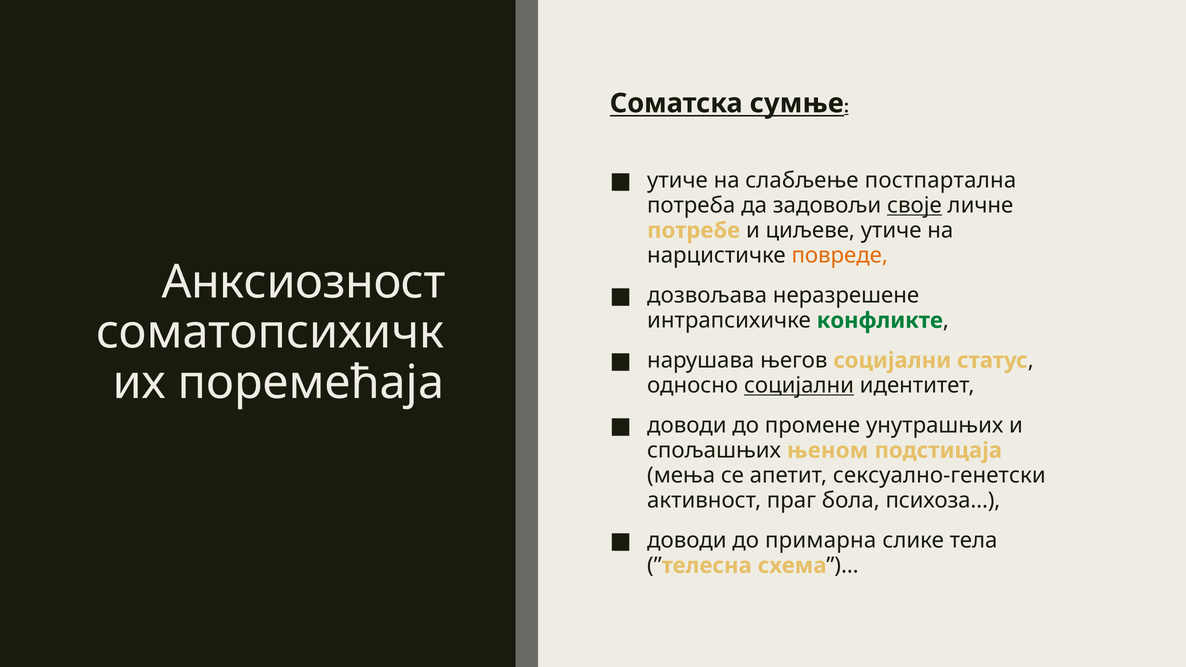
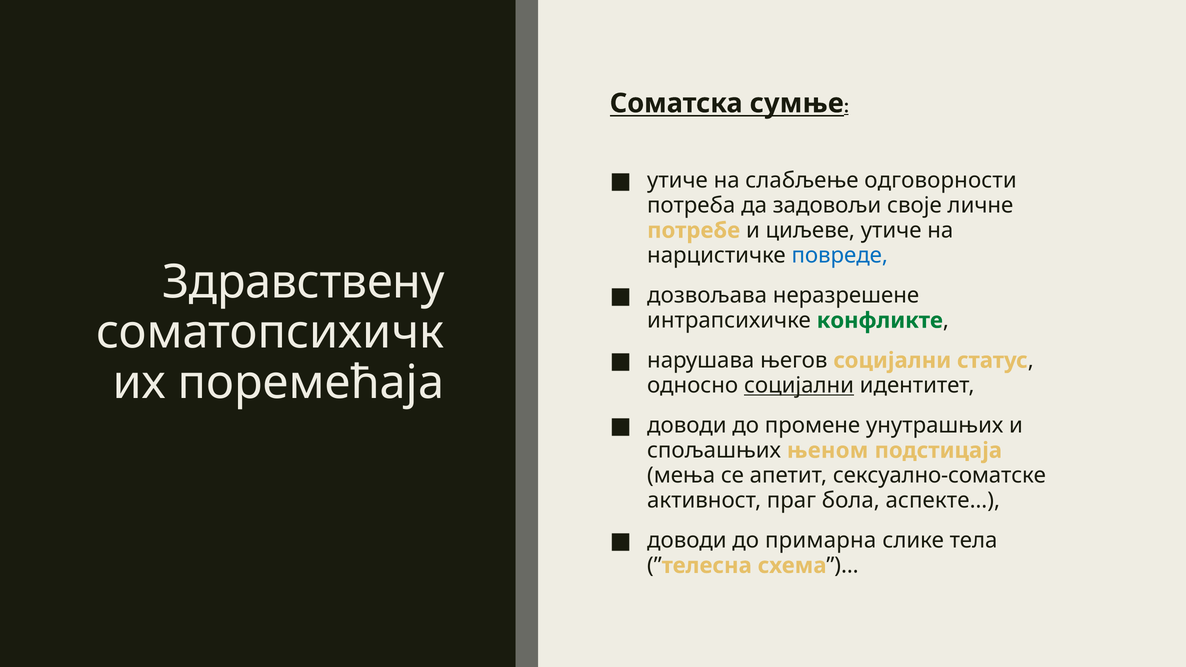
постпартална: постпартална -> одговорности (941, 180)
своје underline: present -> none (914, 205)
повреде colour: orange -> blue (840, 256)
Анксиозност: Анксиозност -> Здравствену (304, 282)
сексуално-генетски: сексуално-генетски -> сексуално-соматске (939, 476)
психоза…: психоза… -> аспекте… (943, 501)
